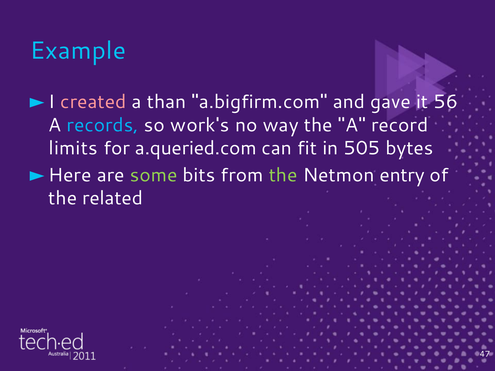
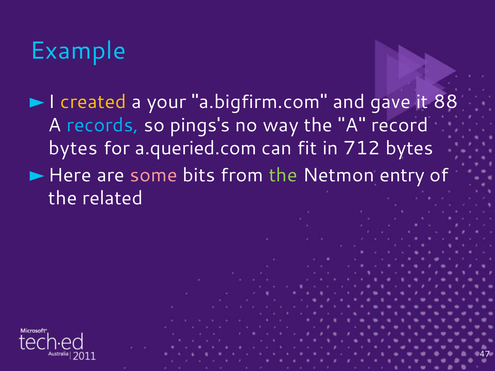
created colour: pink -> yellow (93, 102)
than: than -> your (167, 102)
56: 56 -> 88 (446, 102)
work's: work's -> pings's (200, 125)
limits: limits -> bytes (73, 148)
505: 505 -> 712 (362, 148)
some colour: light green -> pink (154, 175)
